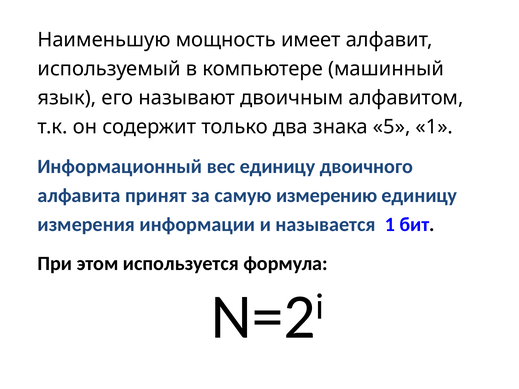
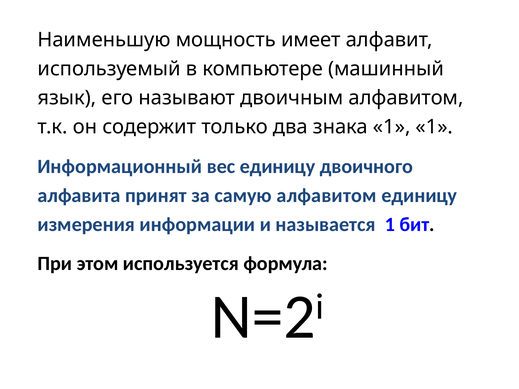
знака 5: 5 -> 1 (392, 127)
самую измерению: измерению -> алфавитом (327, 196)
